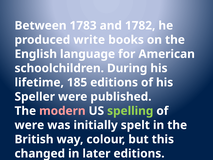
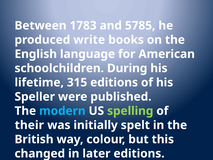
1782: 1782 -> 5785 (140, 26)
185: 185 -> 315 (77, 82)
modern colour: pink -> light blue (62, 111)
were: were -> their (29, 125)
